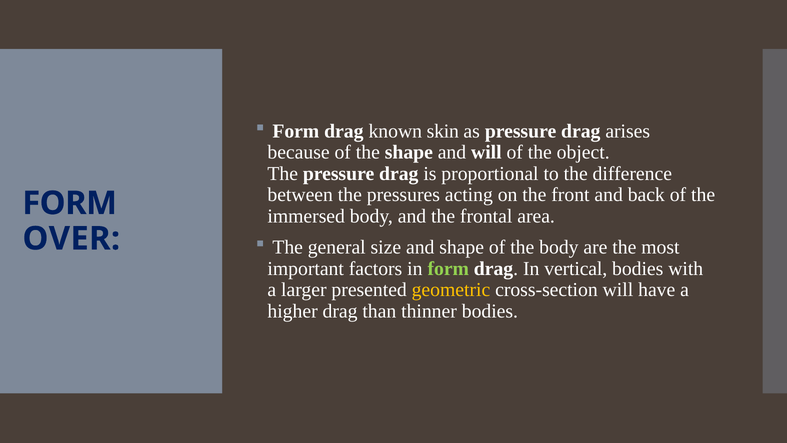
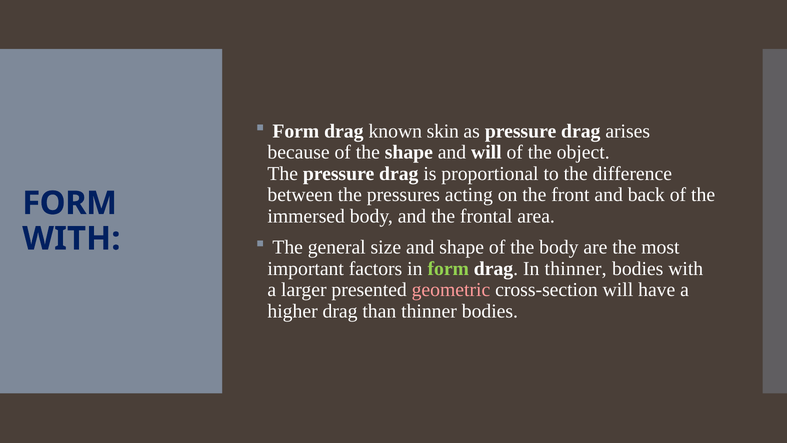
OVER: OVER -> WITH (71, 239)
In vertical: vertical -> thinner (576, 268)
geometric colour: yellow -> pink (451, 290)
